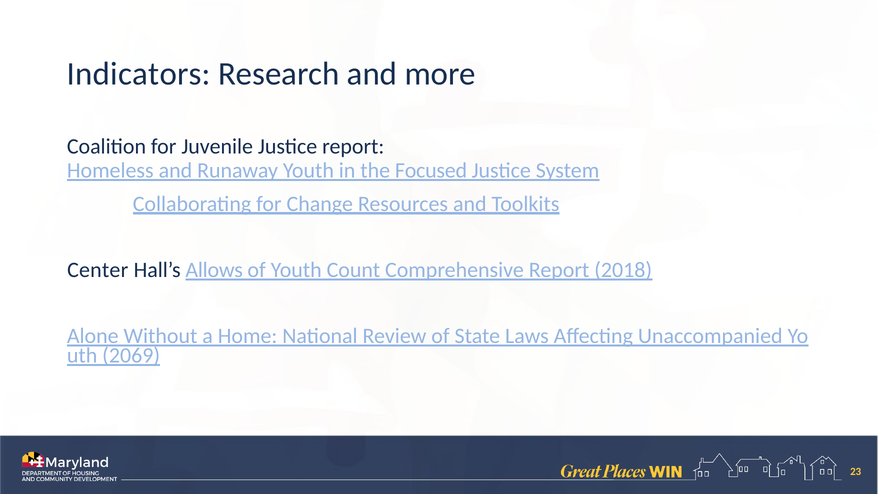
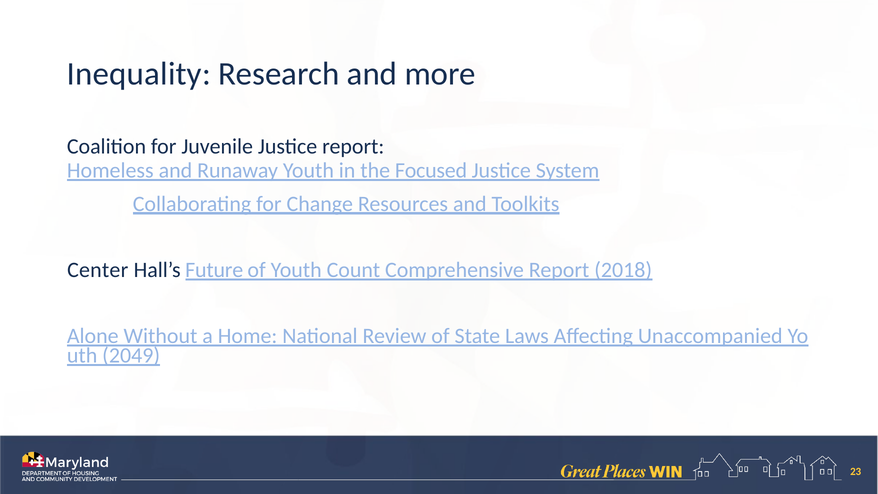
Indicators: Indicators -> Inequality (139, 74)
Allows: Allows -> Future (214, 270)
2069: 2069 -> 2049 (131, 355)
